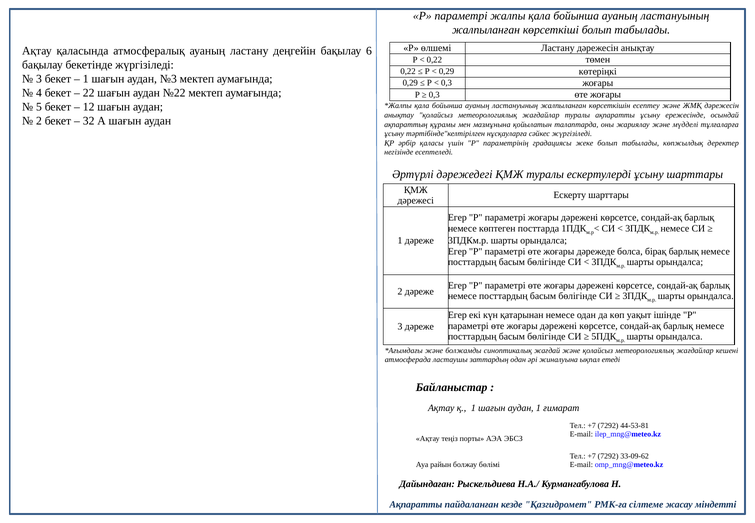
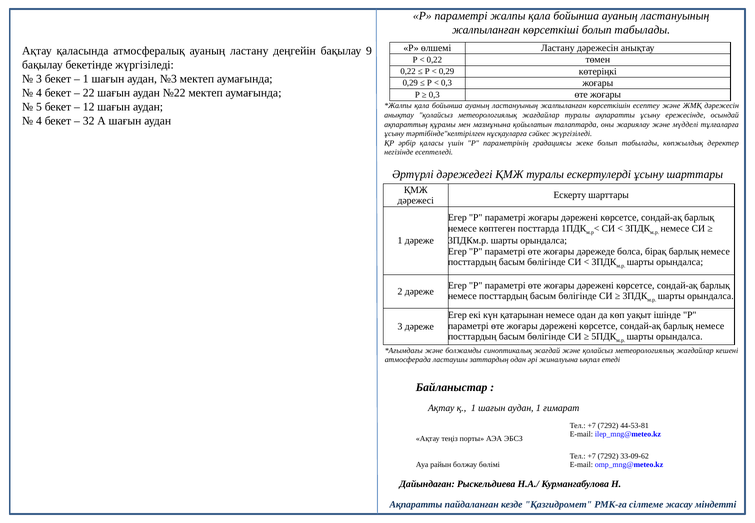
6: 6 -> 9 (369, 51)
2: 2 -> 4 (39, 121)
